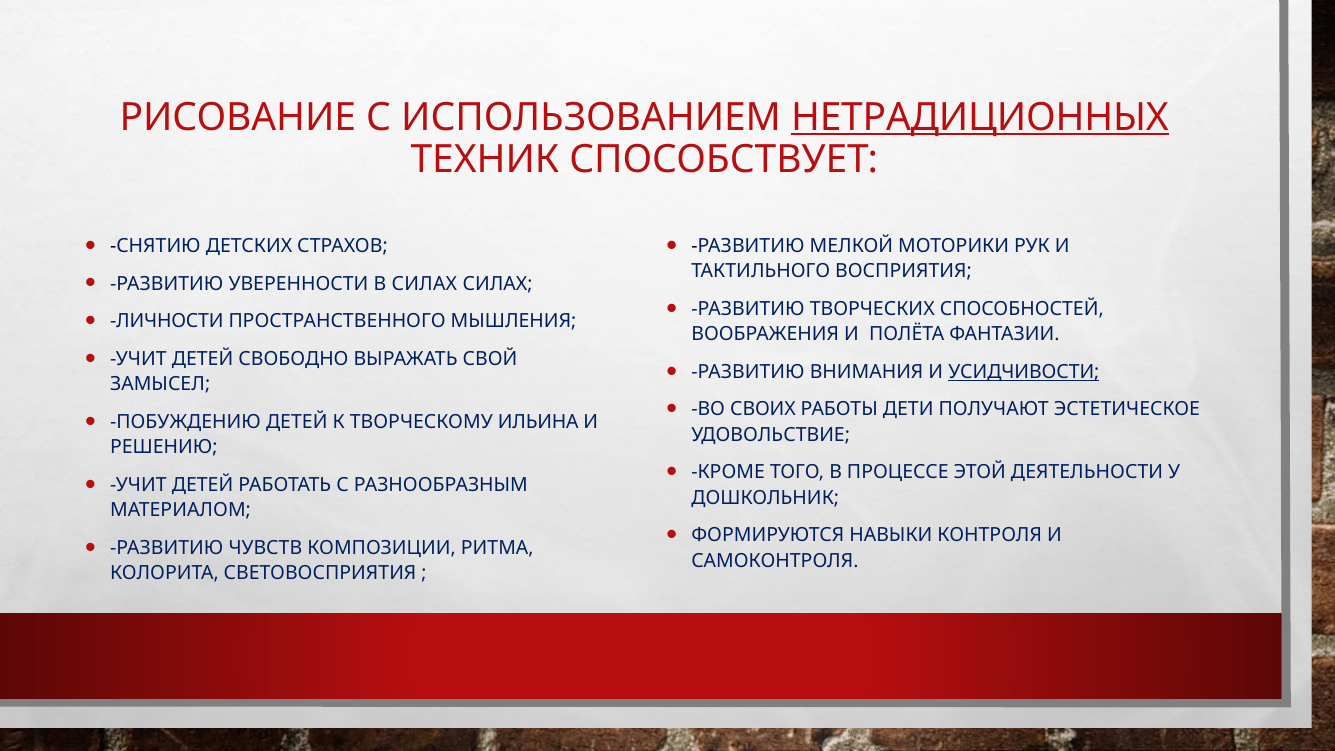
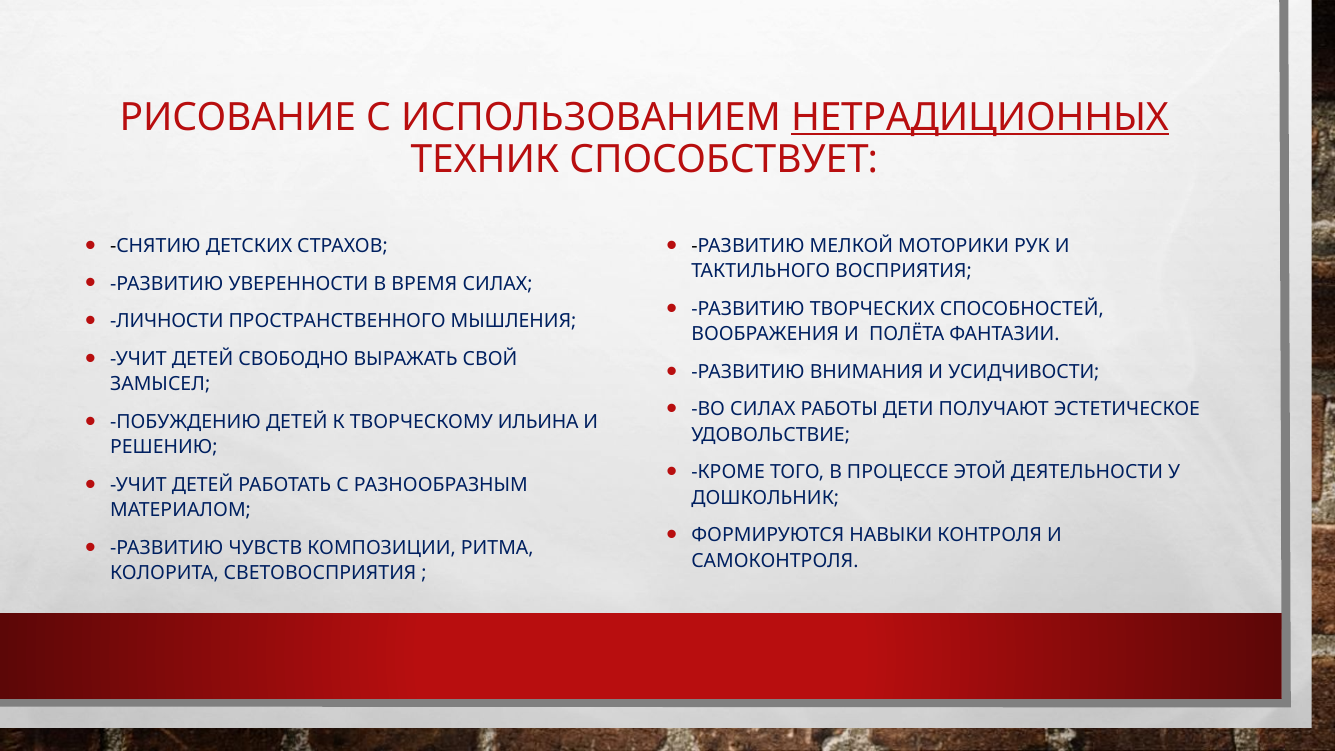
В СИЛАХ: СИЛАХ -> ВРЕМЯ (424, 284)
УСИДЧИВОСТИ underline: present -> none (1024, 372)
ВО СВОИХ: СВОИХ -> СИЛАХ (763, 409)
